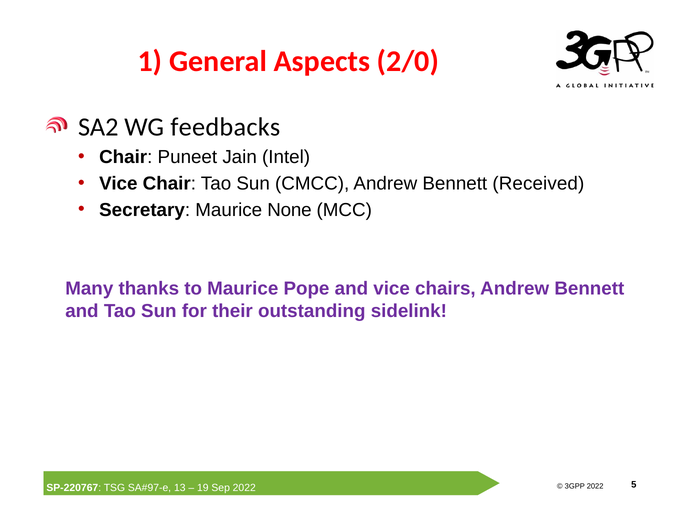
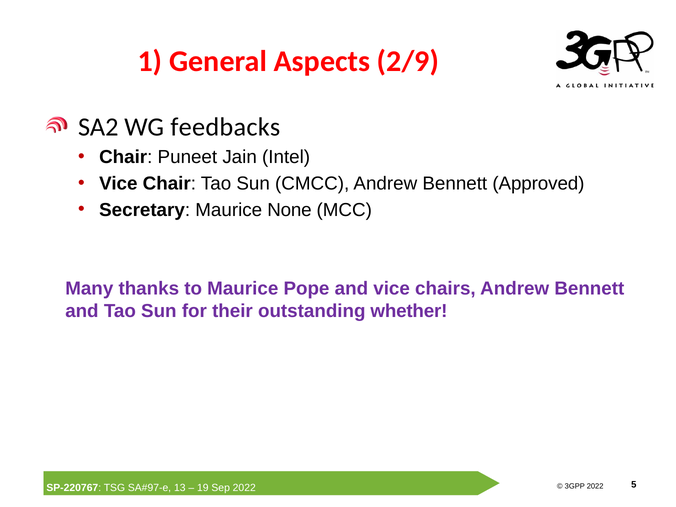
2/0: 2/0 -> 2/9 (408, 61)
Received: Received -> Approved (538, 184)
sidelink: sidelink -> whether (409, 311)
